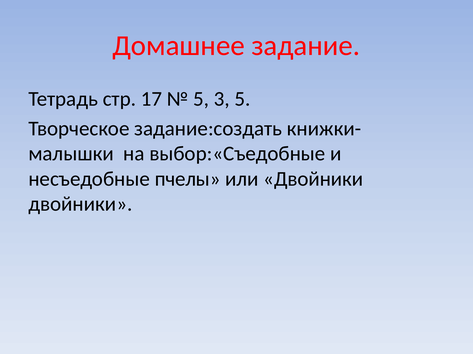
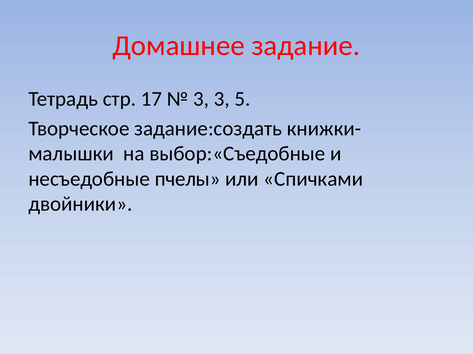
5: 5 -> 3 (201, 99)
или Двойники: Двойники -> Спичками (313, 179)
